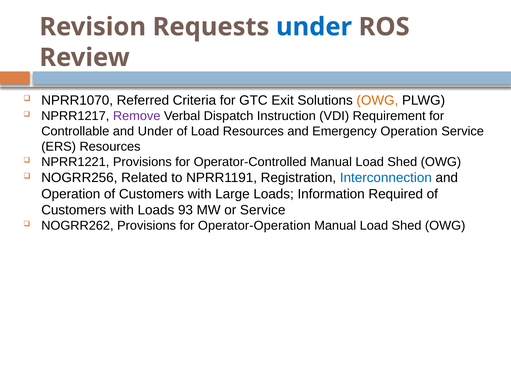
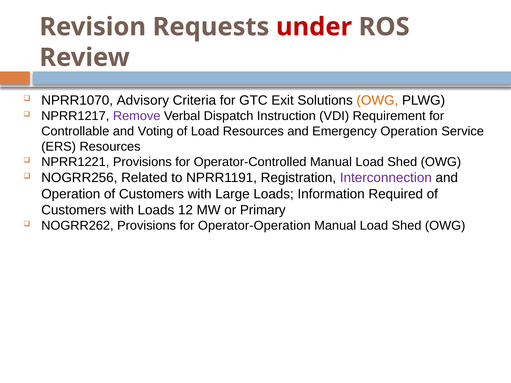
under colour: blue -> red (314, 27)
Referred: Referred -> Advisory (143, 100)
and Under: Under -> Voting (156, 131)
Interconnection colour: blue -> purple (386, 178)
93: 93 -> 12 (185, 210)
or Service: Service -> Primary (263, 210)
